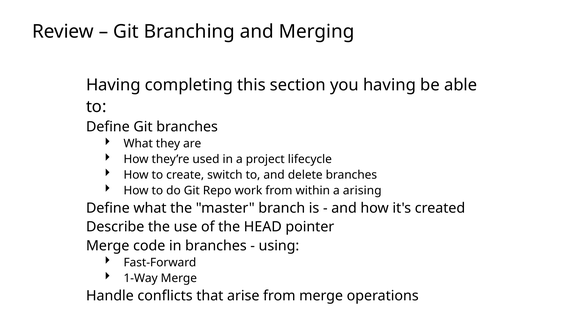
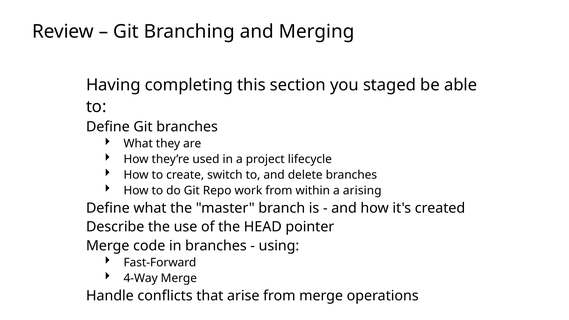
you having: having -> staged (389, 85)
1-Way: 1-Way -> 4-Way (141, 278)
